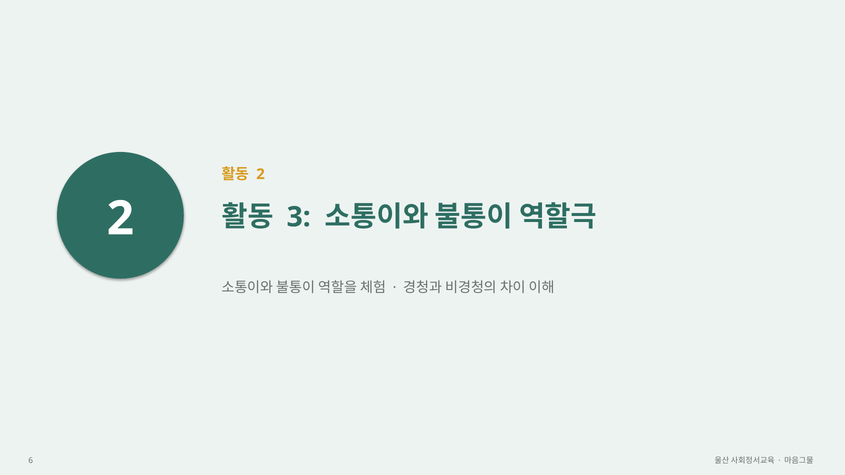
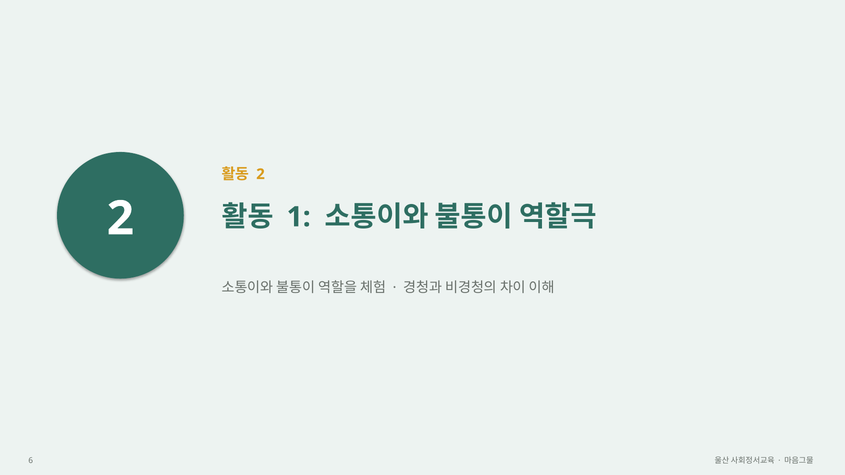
3: 3 -> 1 (299, 217)
